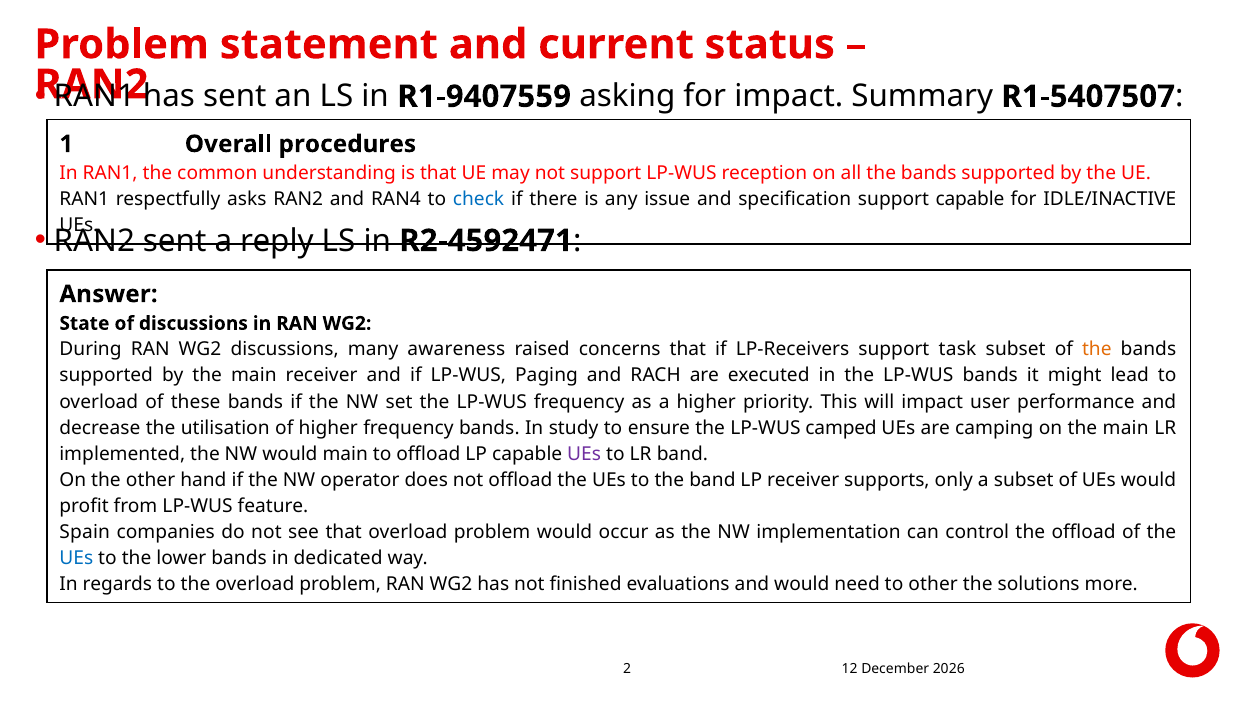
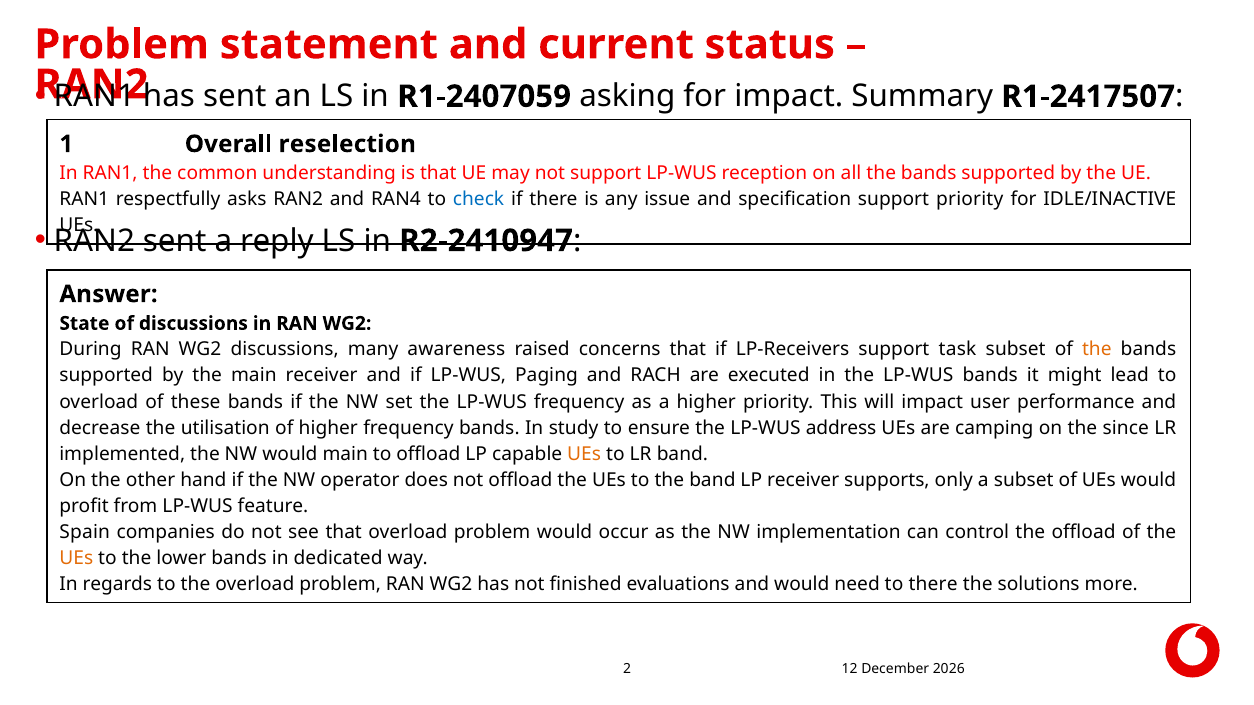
R1-9407559: R1-9407559 -> R1-2407059 (484, 97)
R1-5407507: R1-5407507 -> R1-2417507 (1088, 97)
procedures: procedures -> reselection (347, 144)
support capable: capable -> priority (970, 200)
R2-4592471: R2-4592471 -> R2-2410947 (486, 241)
camped: camped -> address (841, 428)
on the main: main -> since (1126, 428)
UEs colour: purple -> orange (584, 454)
UEs colour: blue -> orange (76, 559)
to other: other -> there (933, 585)
